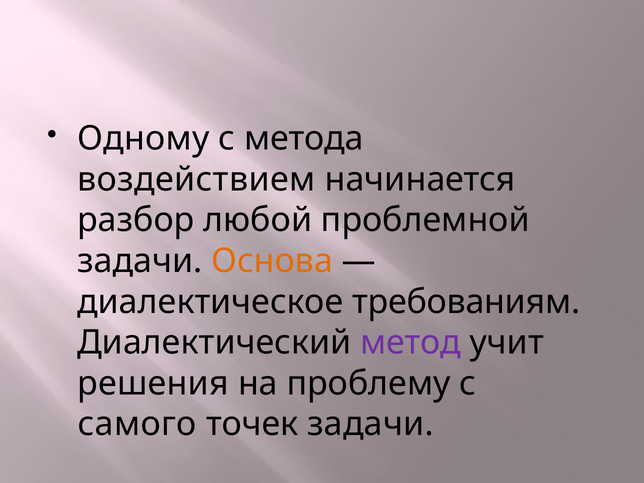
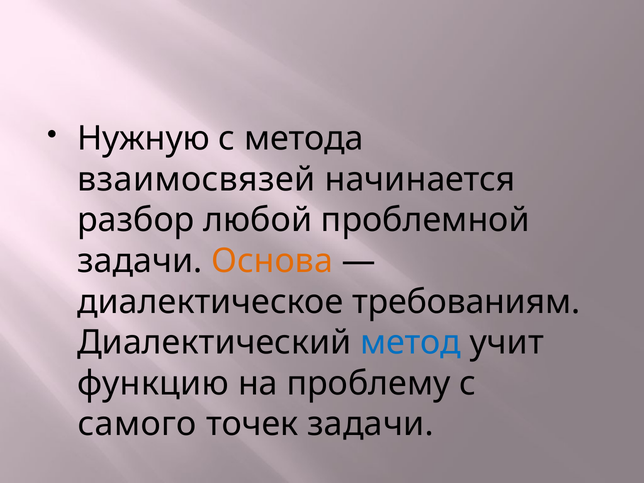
Одному: Одному -> Нужную (144, 139)
воздействием: воздействием -> взаимосвязей (196, 179)
метод colour: purple -> blue (411, 343)
решения: решения -> функцию (153, 383)
